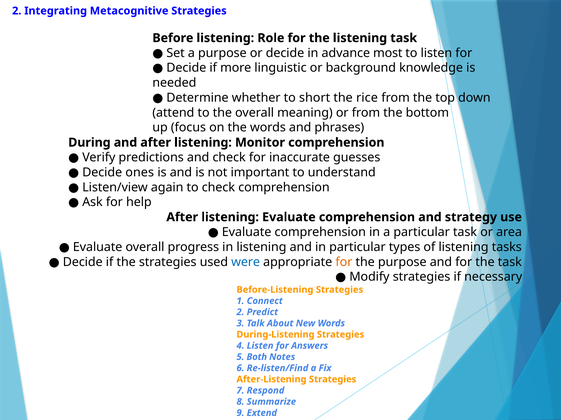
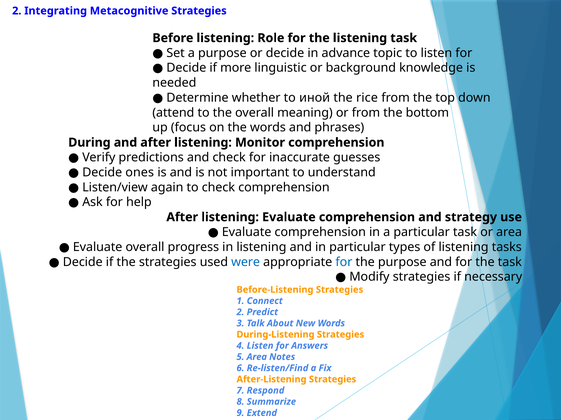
most: most -> topic (388, 53)
short: short -> иной (315, 98)
for colour: orange -> blue (344, 262)
5 Both: Both -> Area (257, 358)
